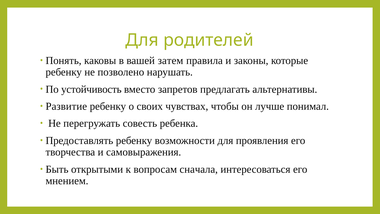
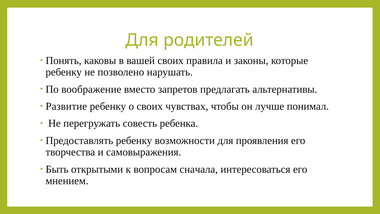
вашей затем: затем -> своих (171, 60)
устойчивость: устойчивость -> воображение (91, 89)
